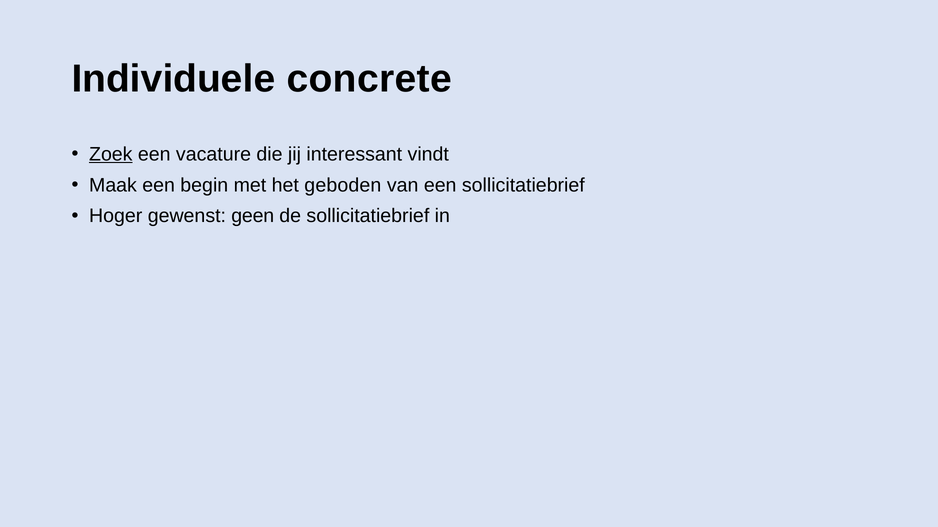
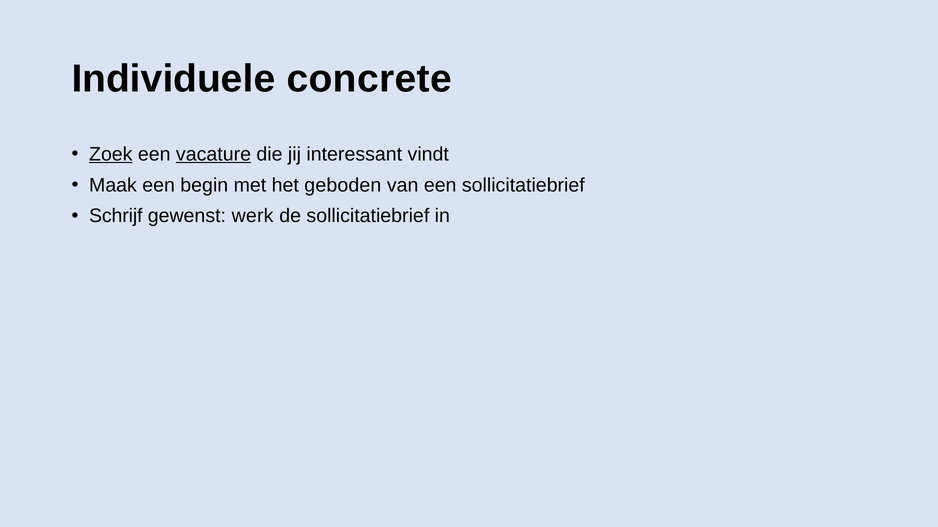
vacature underline: none -> present (214, 154)
Hoger: Hoger -> Schrijf (116, 216)
geen: geen -> werk (253, 216)
